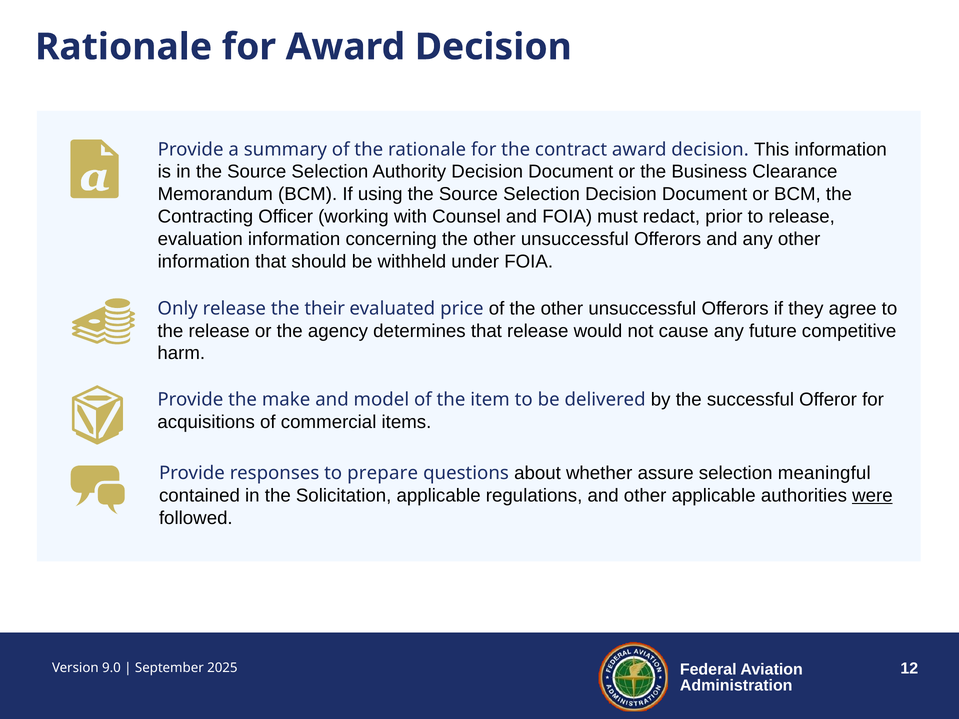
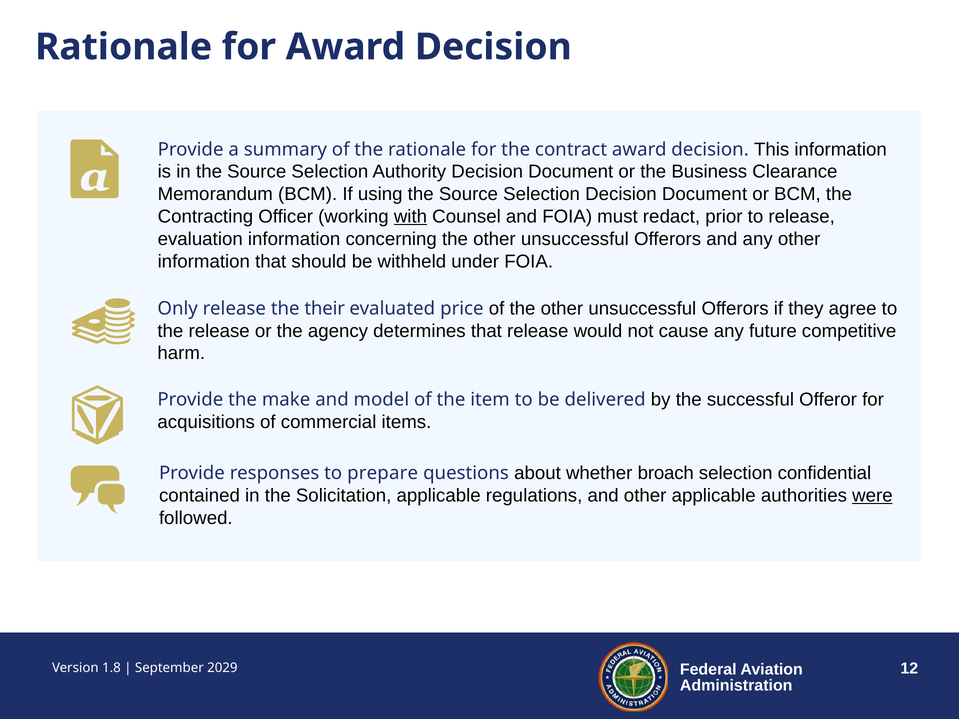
with underline: none -> present (410, 217)
assure: assure -> broach (666, 473)
meaningful: meaningful -> confidential (824, 473)
9.0: 9.0 -> 1.8 (111, 668)
2025: 2025 -> 2029 (222, 668)
